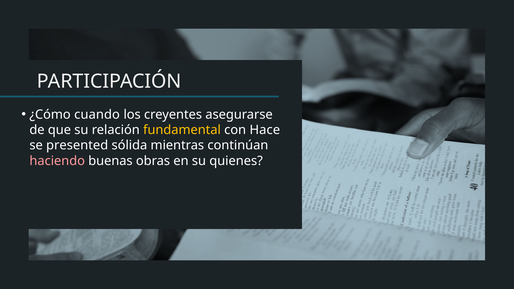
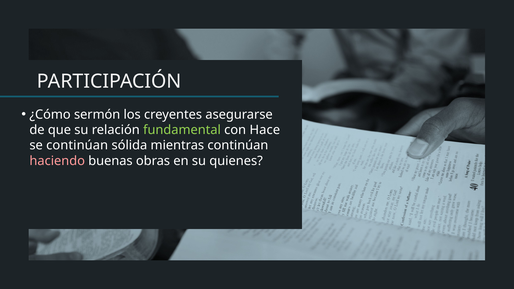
cuando: cuando -> sermón (97, 115)
fundamental colour: yellow -> light green (182, 130)
se presented: presented -> continúan (77, 145)
